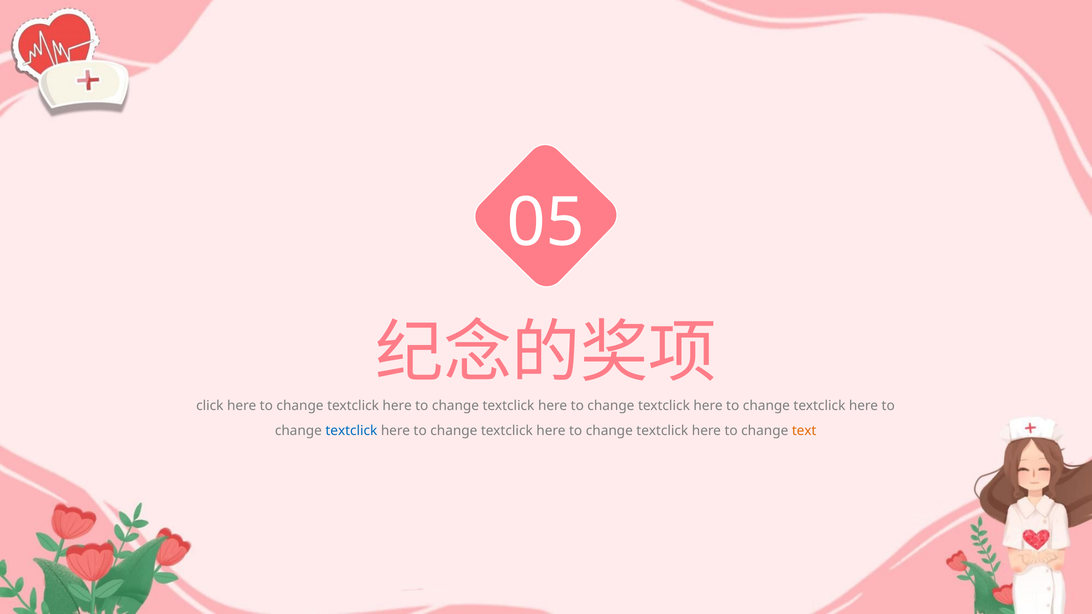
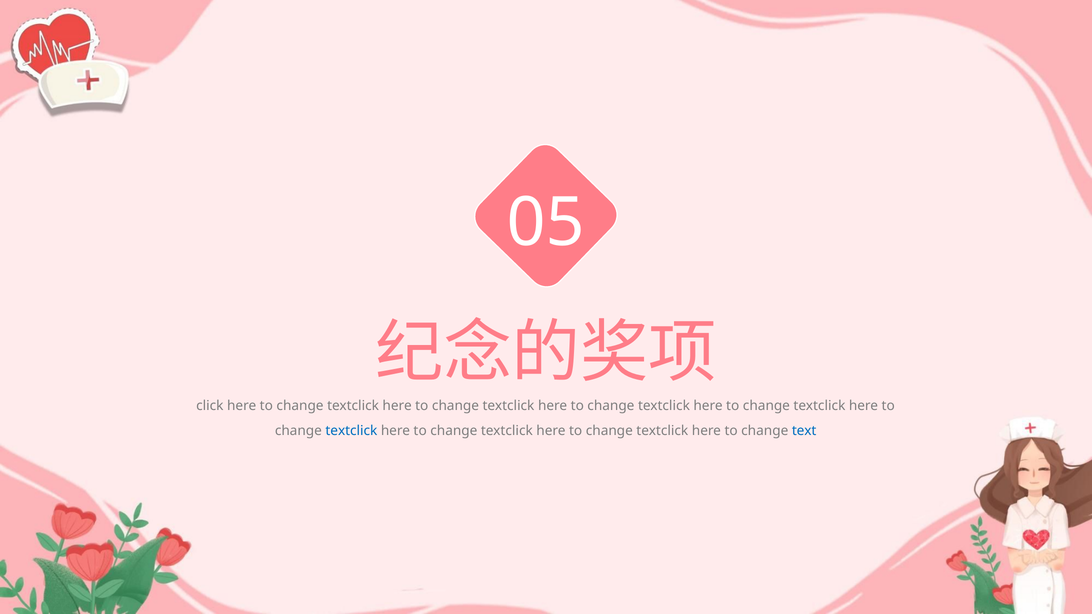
text colour: orange -> blue (804, 431)
